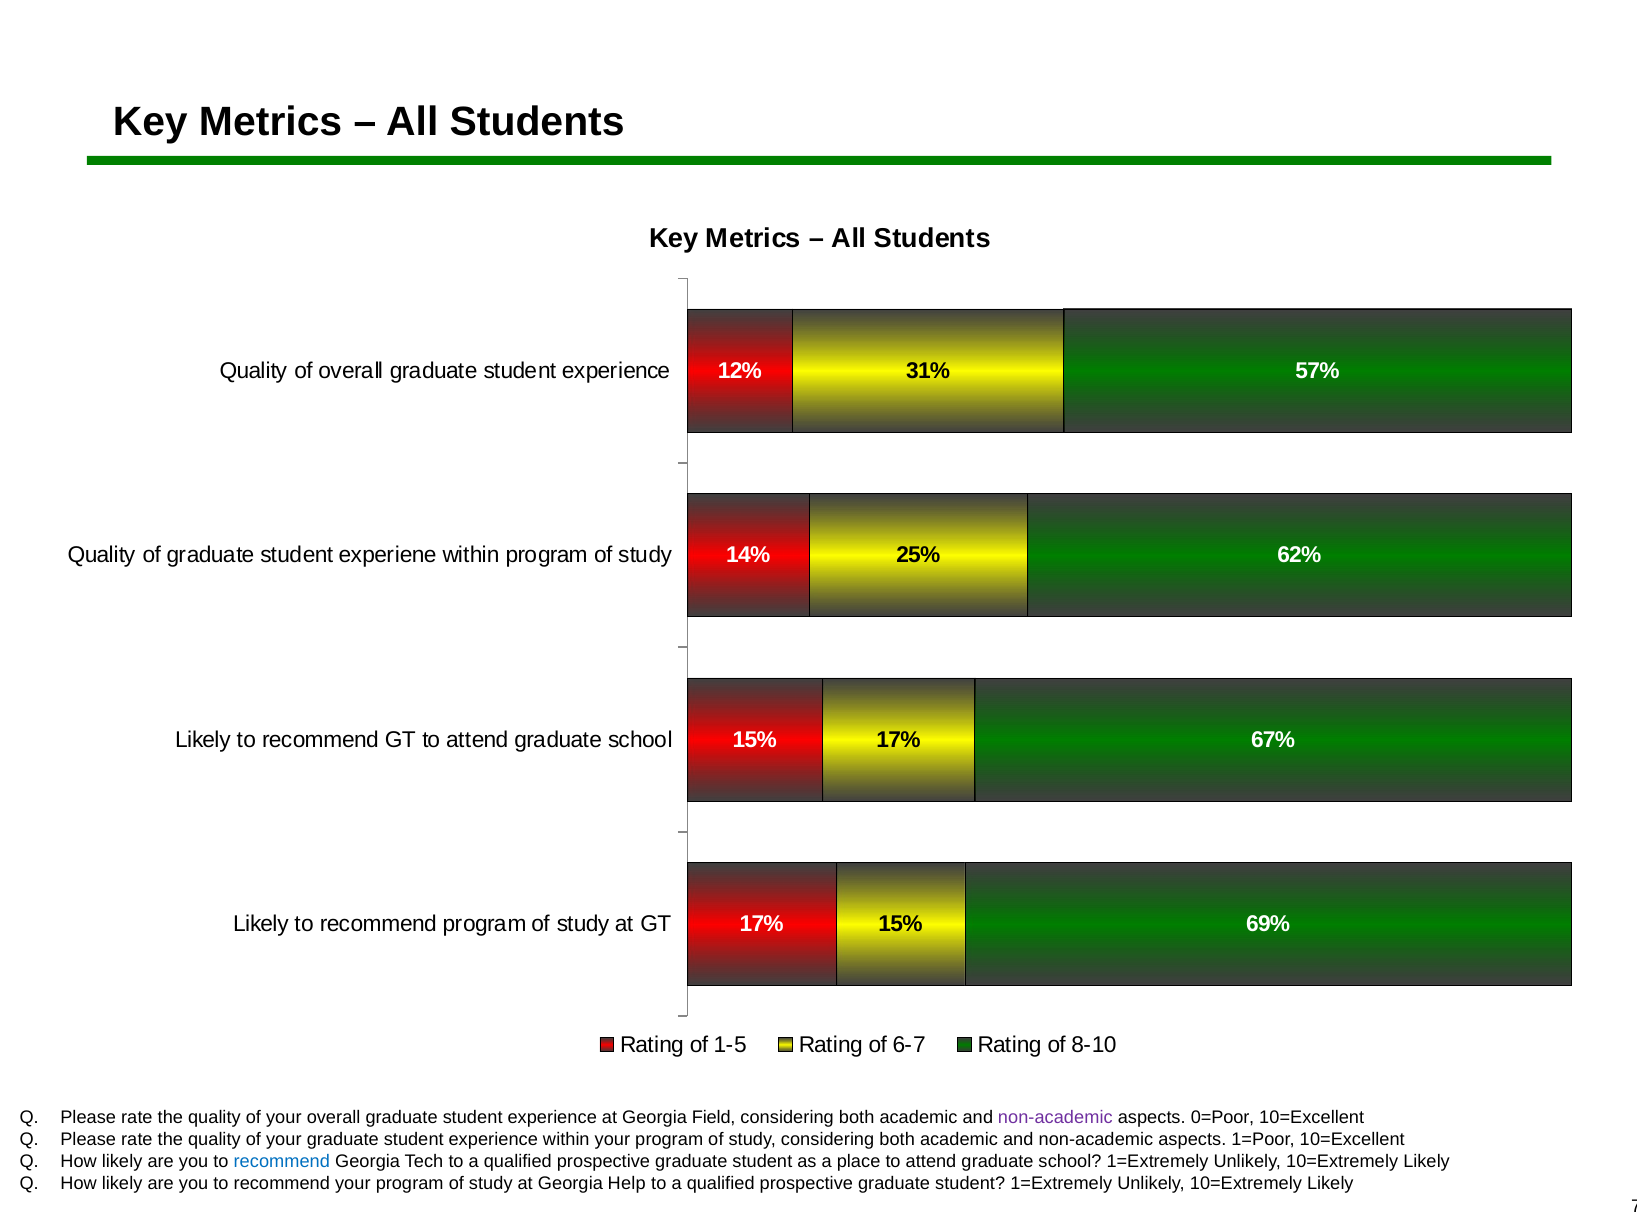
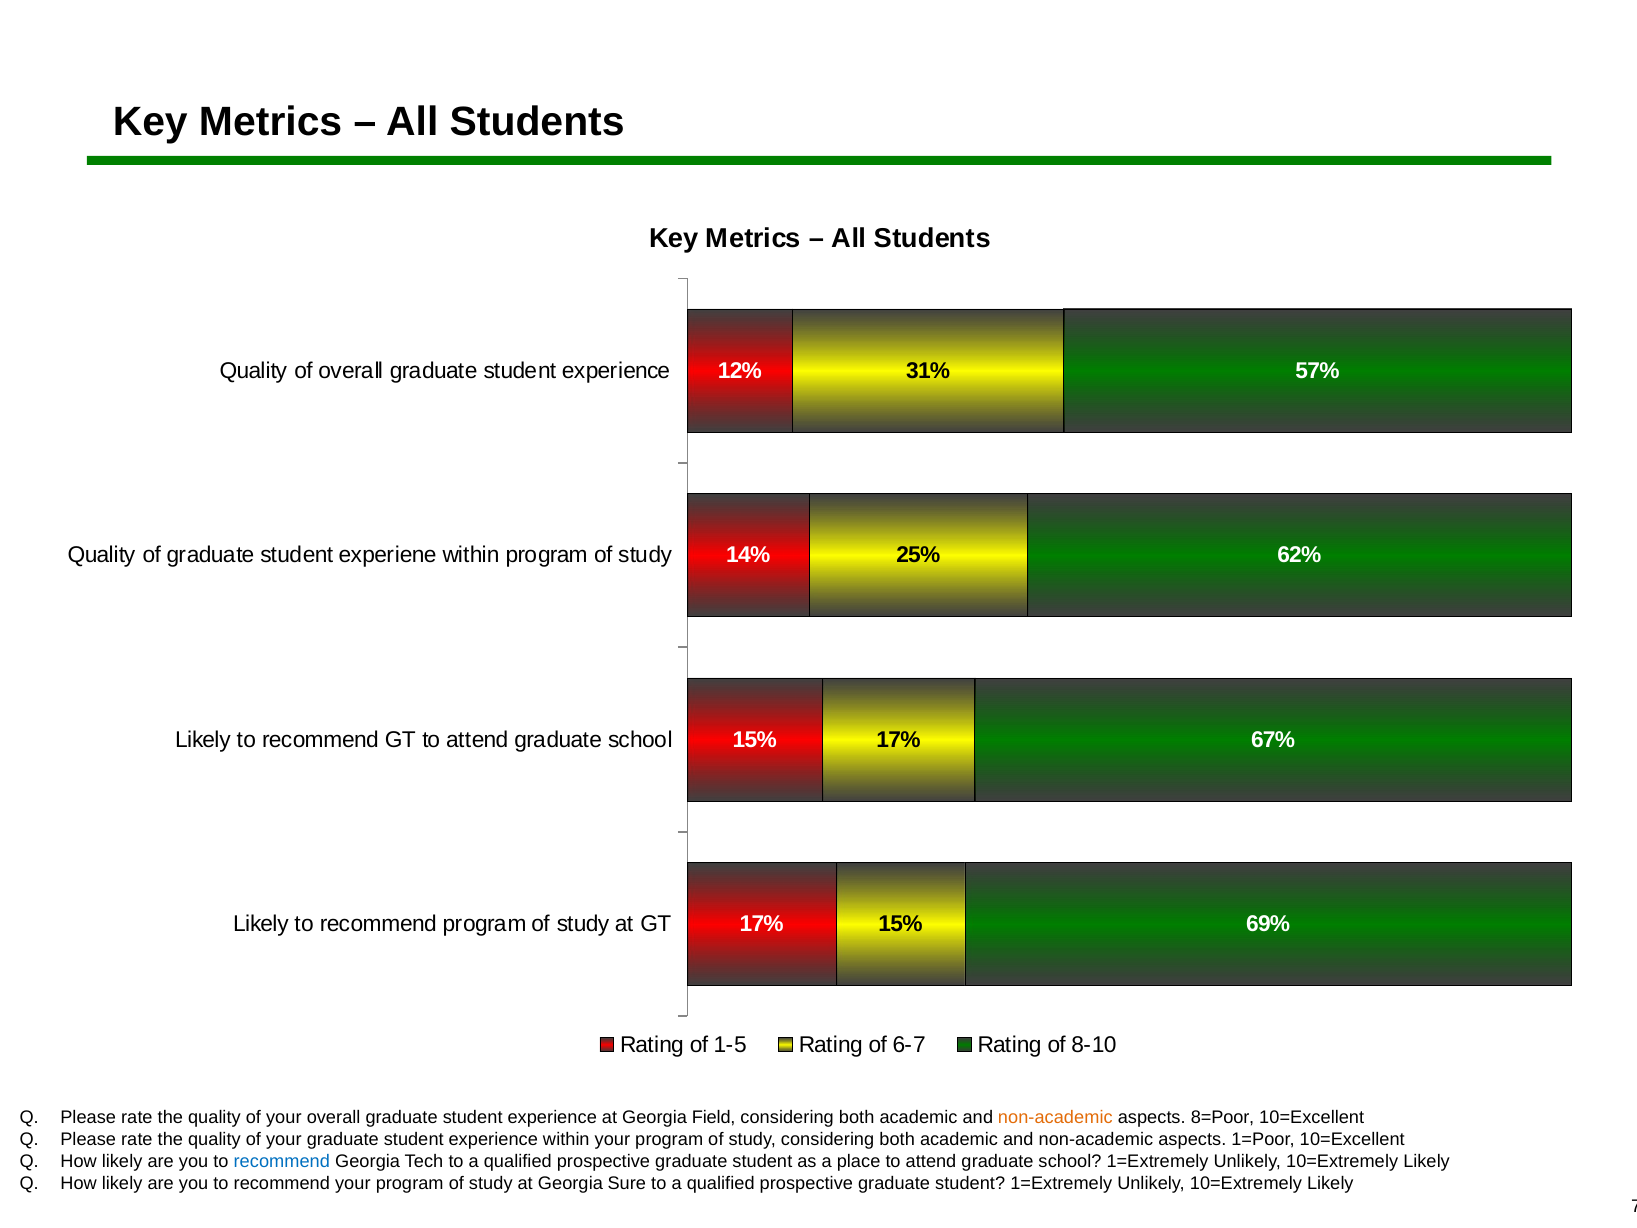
non-academic colour: purple -> orange (1055, 1118)
0=Poor: 0=Poor -> 8=Poor (1223, 1118)
Help: Help -> Sure (627, 1183)
